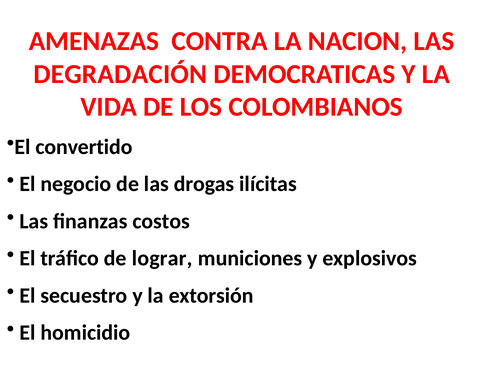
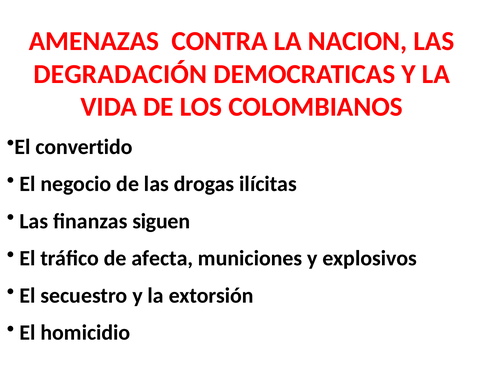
costos: costos -> siguen (161, 221)
lograr: lograr -> afecta (162, 258)
